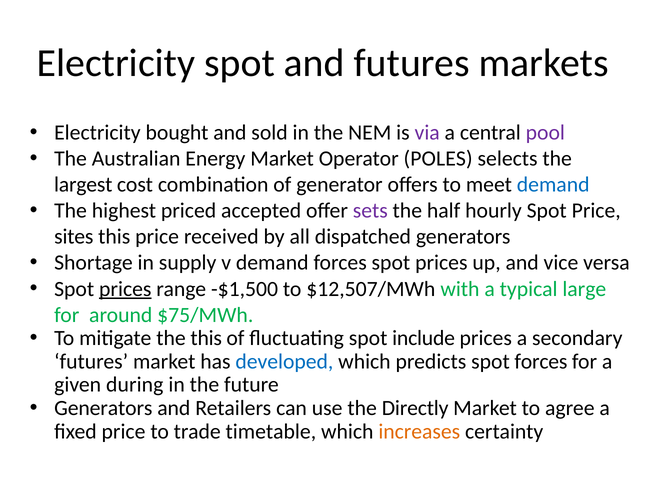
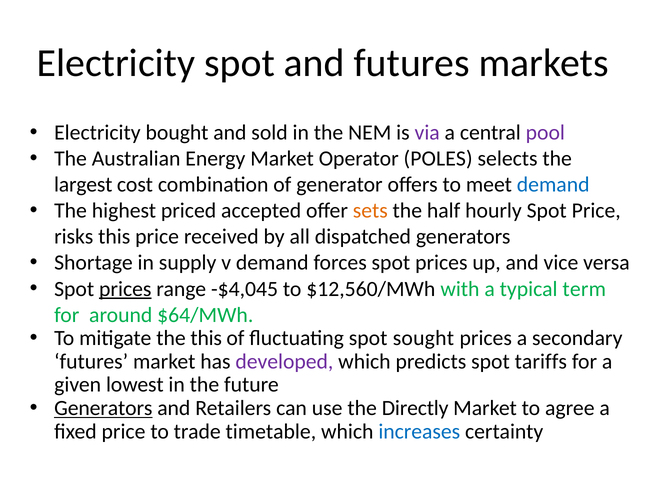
sets colour: purple -> orange (370, 211)
sites: sites -> risks (74, 237)
-$1,500: -$1,500 -> -$4,045 (245, 289)
$12,507/MWh: $12,507/MWh -> $12,560/MWh (371, 289)
large: large -> term (584, 289)
$75/MWh: $75/MWh -> $64/MWh (205, 315)
include: include -> sought (423, 338)
developed colour: blue -> purple (284, 362)
spot forces: forces -> tariffs (541, 362)
during: during -> lowest (135, 385)
Generators underline: none -> present (103, 408)
increases colour: orange -> blue (419, 432)
